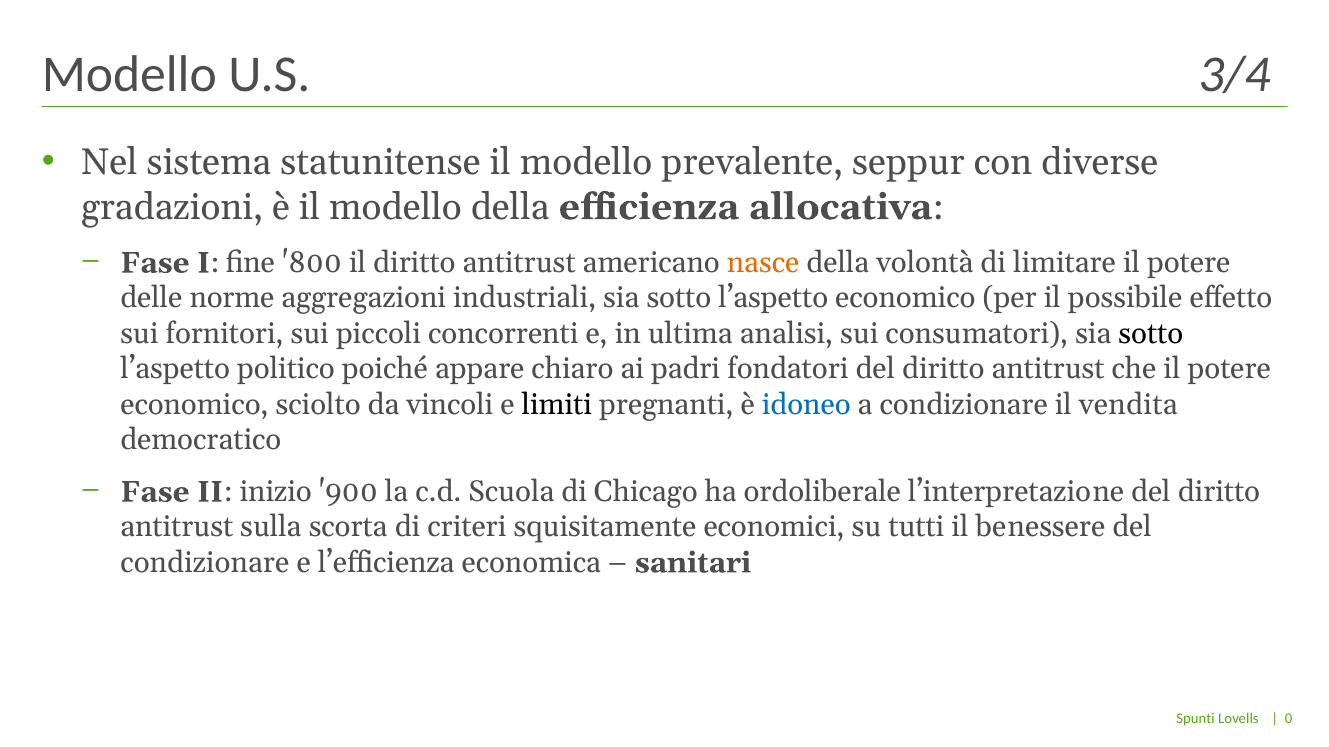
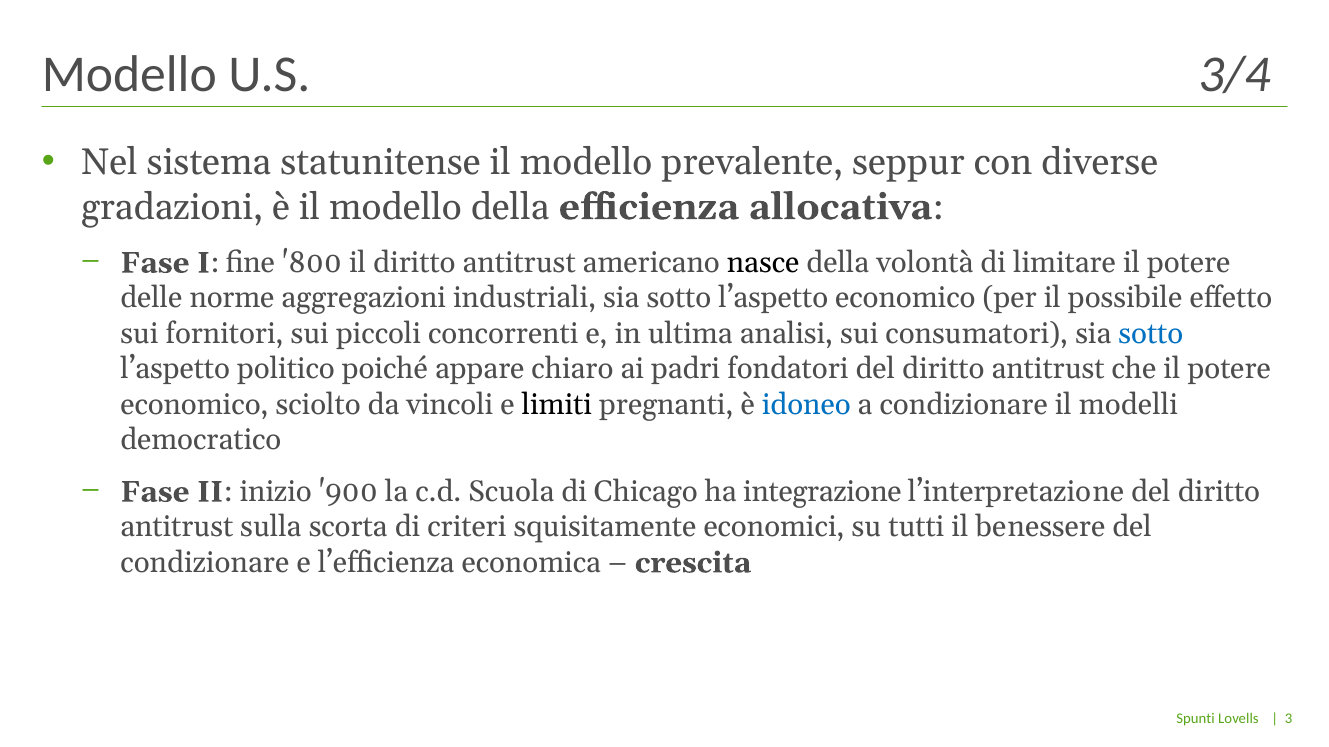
nasce colour: orange -> black (763, 263)
sotto colour: black -> blue (1151, 334)
vendita: vendita -> modelli (1128, 405)
ordoliberale: ordoliberale -> integrazione (822, 492)
sanitari: sanitari -> crescita (693, 563)
0: 0 -> 3 (1289, 719)
